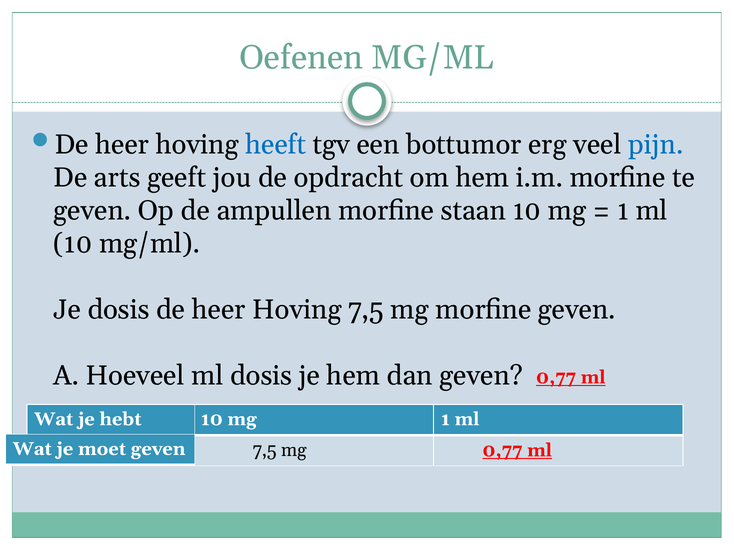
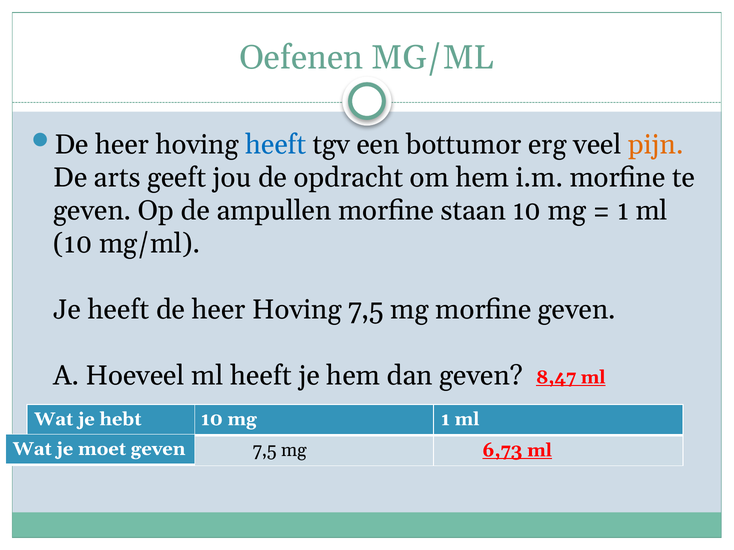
pijn colour: blue -> orange (656, 145)
Je dosis: dosis -> heeft (118, 310)
ml dosis: dosis -> heeft (261, 376)
0,77: 0,77 -> 8,47 (556, 378)
mg 0,77: 0,77 -> 6,73 (502, 451)
